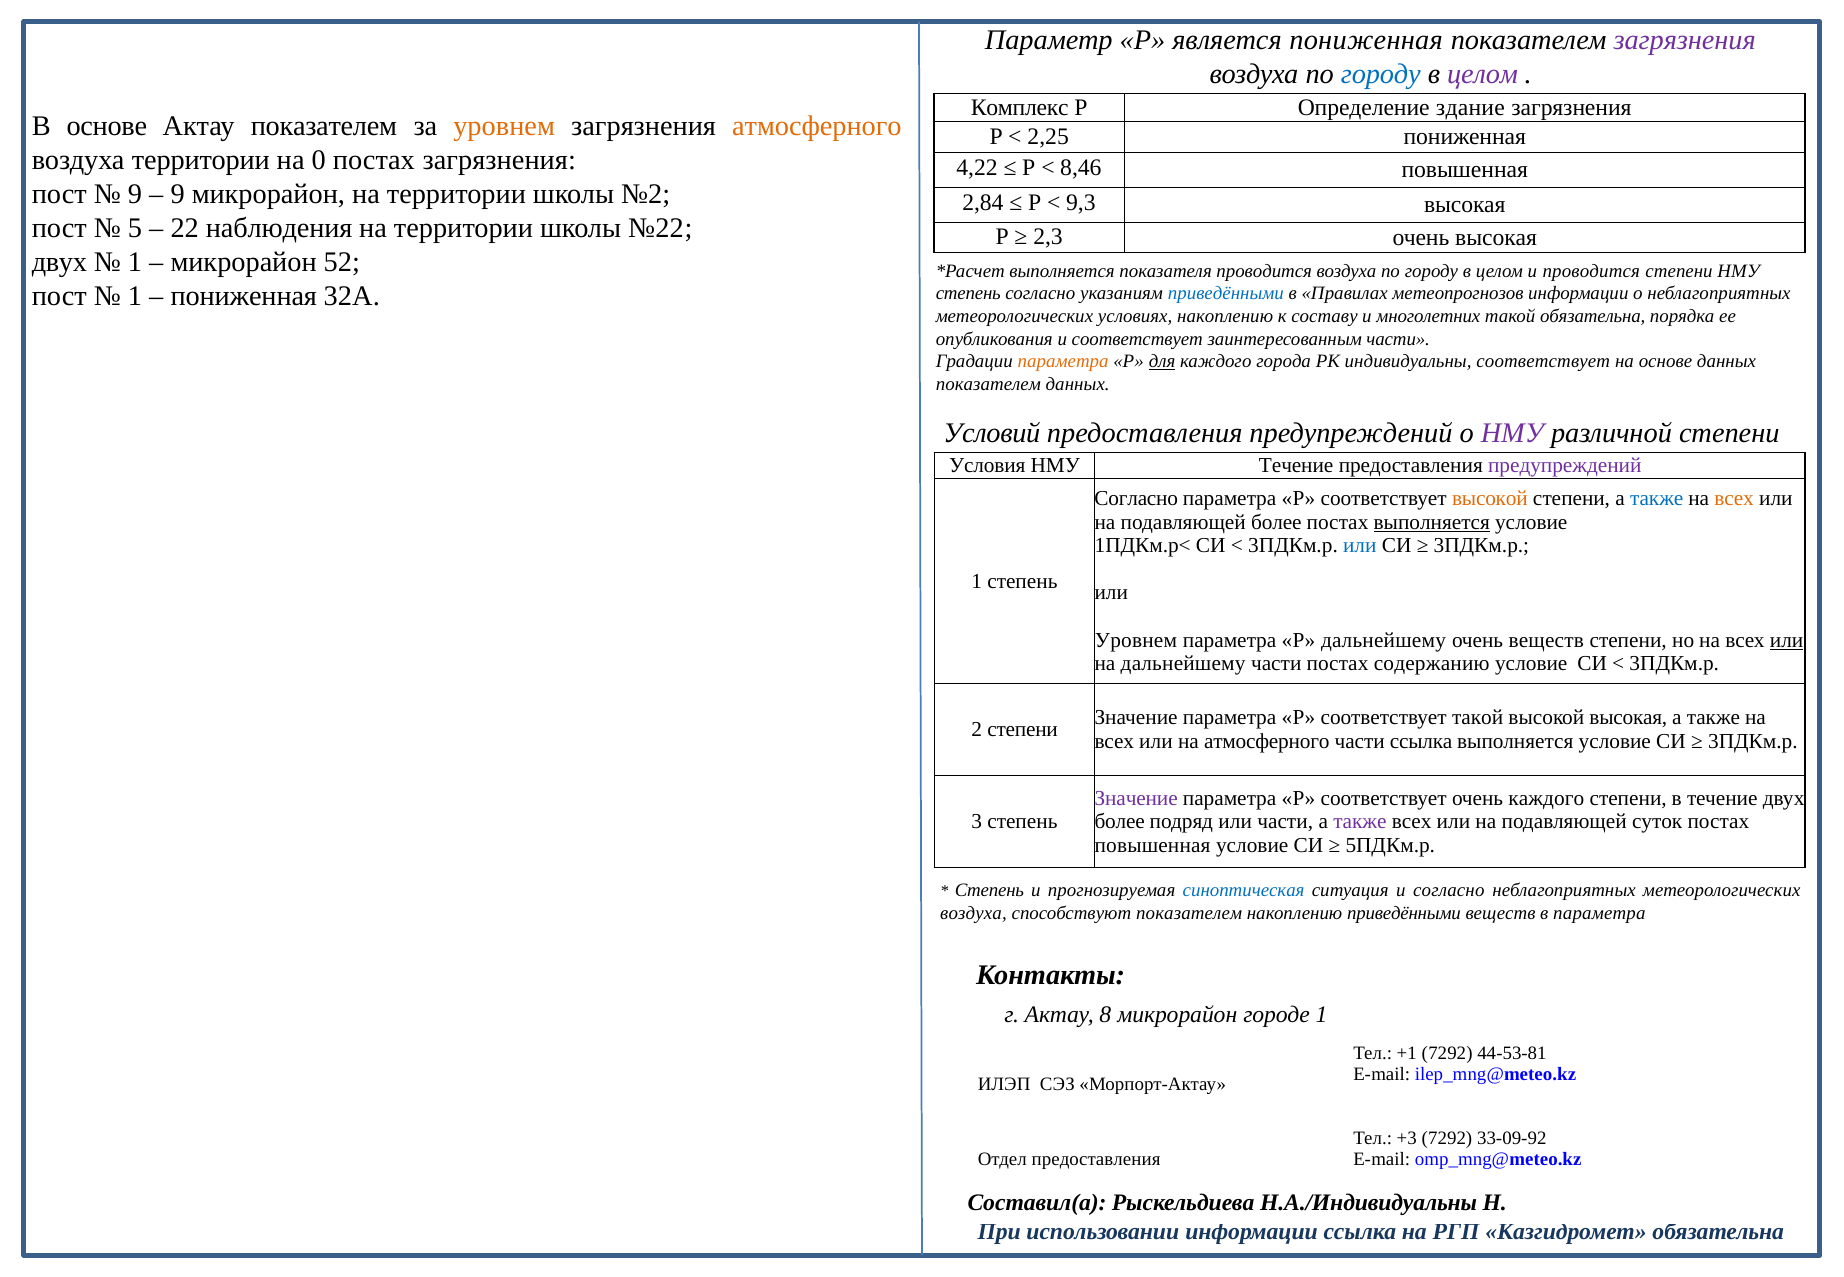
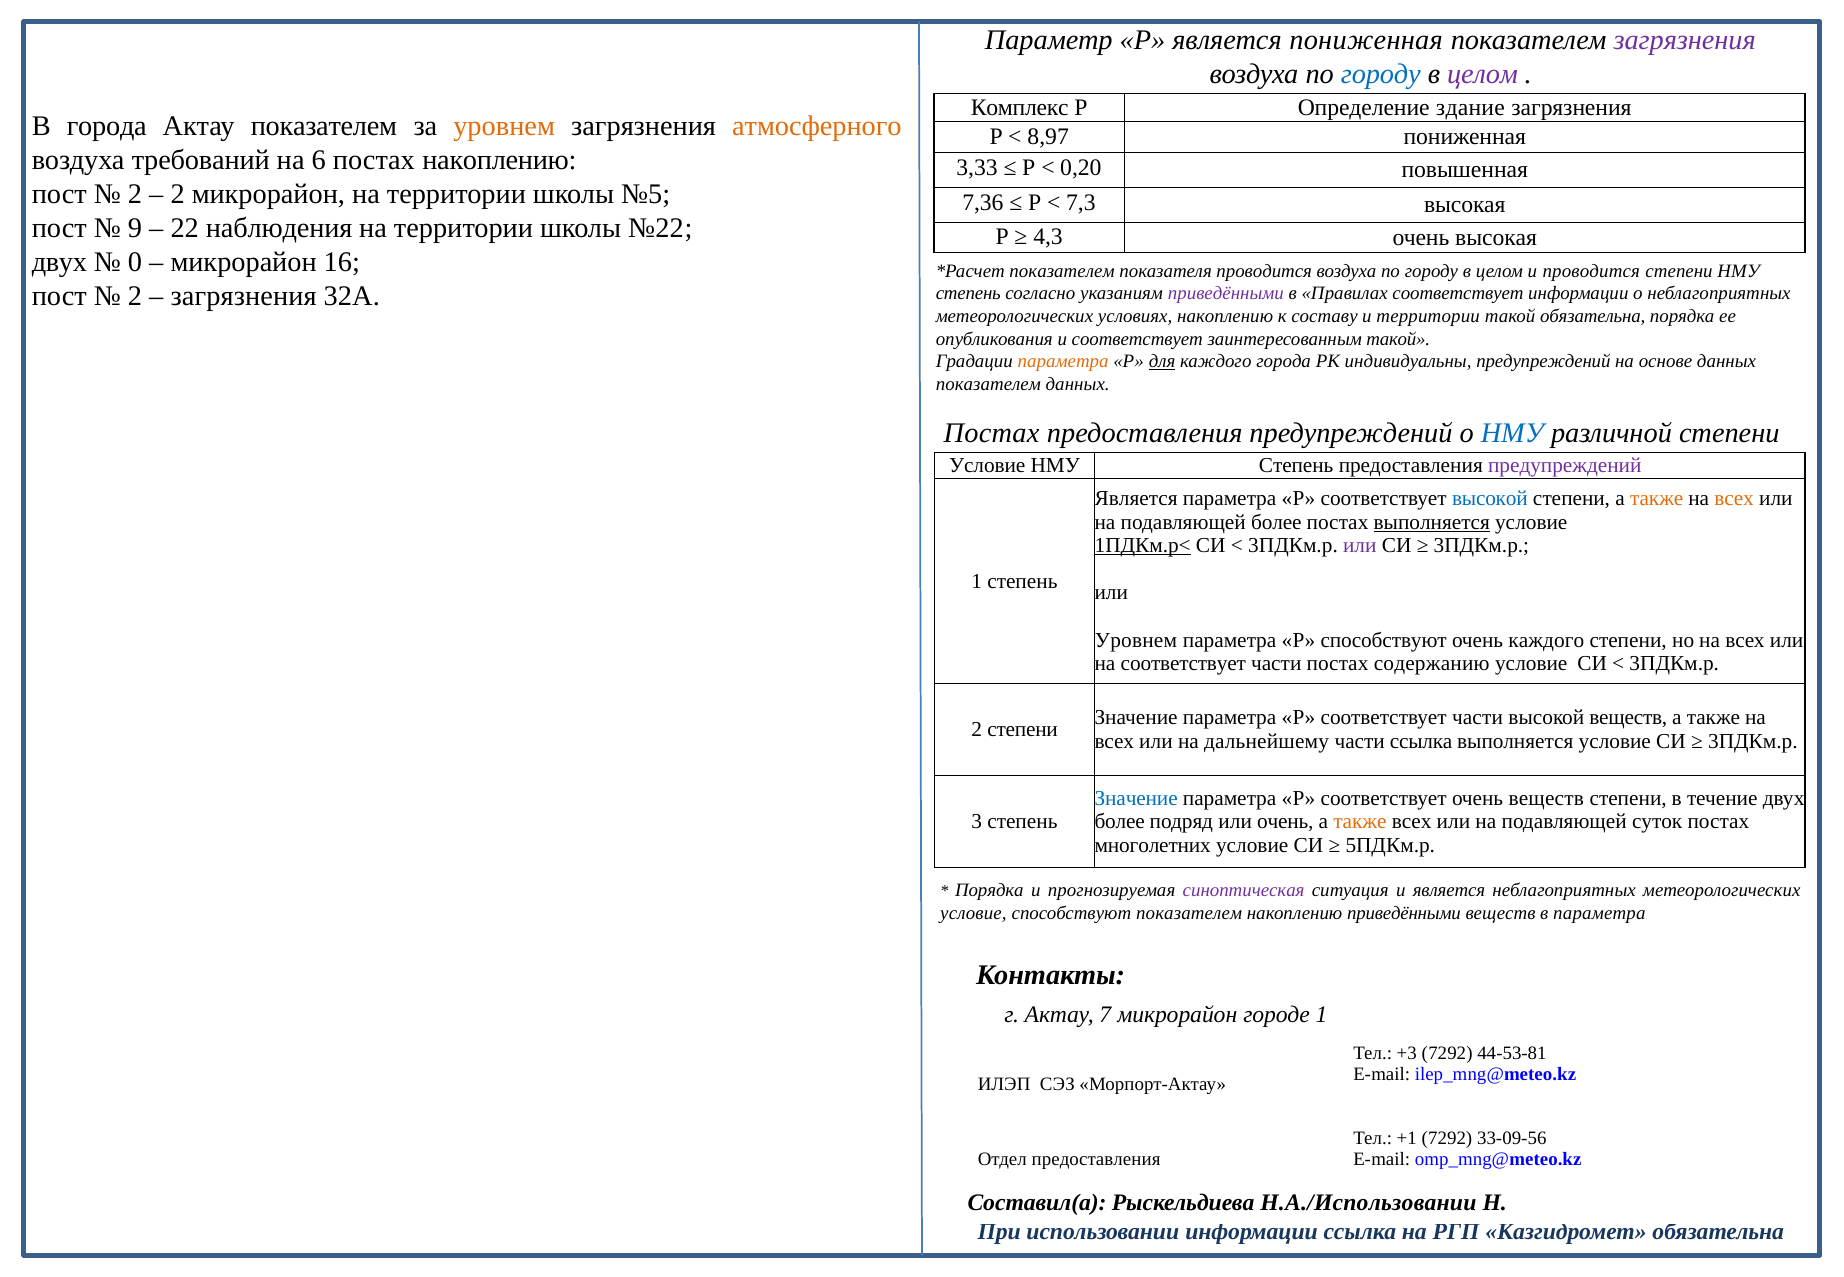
В основе: основе -> города (107, 126)
2,25: 2,25 -> 8,97 (1048, 137)
воздуха территории: территории -> требований (201, 160)
0: 0 -> 6 (319, 160)
постах загрязнения: загрязнения -> накоплению (499, 160)
4,22: 4,22 -> 3,33 (977, 167)
8,46: 8,46 -> 0,20 (1081, 167)
9: 9 -> 2 (135, 194)
9: 9 -> 2 (178, 194)
№2: №2 -> №5 (646, 194)
2,84: 2,84 -> 7,36 (983, 202)
9,3: 9,3 -> 7,3 (1081, 202)
5: 5 -> 9 (135, 228)
2,3: 2,3 -> 4,3 (1048, 237)
1: 1 -> 0 (135, 262)
52: 52 -> 16 (342, 262)
выполняется: выполняется -> показателем (1062, 271)
1: 1 -> 2 (135, 296)
пониженная: пониженная -> загрязнения (244, 296)
приведёнными colour: blue -> purple (1226, 294)
Правилах метеопрогнозов: метеопрогнозов -> соответствует (1458, 294)
и многолетних: многолетних -> территории (1428, 316)
заинтересованным части: части -> такой (1398, 339)
индивидуальны соответствует: соответствует -> предупреждений (1543, 361)
Условий: Условий -> Постах (992, 433)
НМУ colour: purple -> blue (1512, 433)
Условия: Условия -> Условие (987, 466)
Течение: Течение -> Степень (1296, 466)
Согласно: Согласно -> Является (1136, 498)
высокой colour: orange -> blue (1490, 498)
также colour: blue -> orange (1657, 498)
1ПДКм.р< underline: none -> present (1143, 545)
или colour: blue -> purple (1360, 545)
Р дальнейшему: дальнейшему -> способствуют (1384, 640)
очень веществ: веществ -> каждого (1546, 640)
или underline: present -> none (1787, 640)
на дальнейшему: дальнейшему -> соответствует (1183, 663)
Р соответствует такой: такой -> части (1477, 718)
высокой высокая: высокая -> веществ (1628, 718)
на атмосферного: атмосферного -> дальнейшему (1267, 741)
Значение colour: purple -> blue (1136, 798)
очень каждого: каждого -> веществ (1546, 798)
или части: части -> очень (1285, 822)
также colour: purple -> orange (1360, 822)
повышенная: повышенная -> многолетних (1153, 845)
Степень: Степень -> Порядка (989, 890)
синоптическая colour: blue -> purple (1244, 890)
и согласно: согласно -> является (1449, 890)
воздуха: воздуха -> условие (973, 913)
8: 8 -> 7 (1105, 1014)
+1: +1 -> +3 (1407, 1053)
+3: +3 -> +1 (1407, 1138)
33-09-92: 33-09-92 -> 33-09-56 (1512, 1138)
Н.А./Индивидуальны: Н.А./Индивидуальны -> Н.А./Использовании (1368, 1203)
